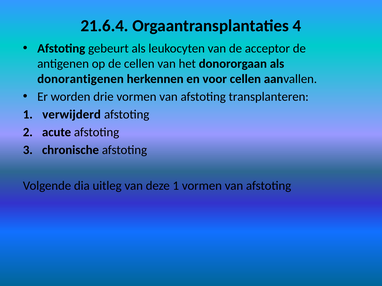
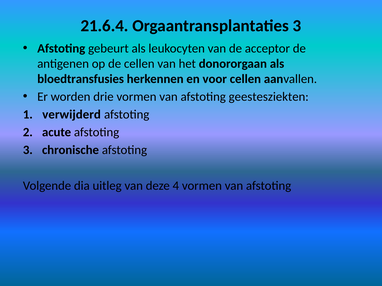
Orgaantransplantaties 4: 4 -> 3 (297, 26)
donorantigenen: donorantigenen -> bloedtransfusies (81, 79)
transplanteren: transplanteren -> geestesziekten (269, 97)
deze 1: 1 -> 4 (176, 186)
